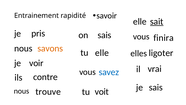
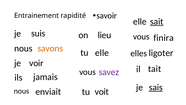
pris: pris -> suis (38, 33)
on sais: sais -> lieu (104, 35)
vrai: vrai -> tait (155, 69)
savez colour: blue -> purple (109, 72)
contre: contre -> jamais (45, 77)
sais underline: none -> present (156, 87)
trouve: trouve -> enviait (48, 91)
